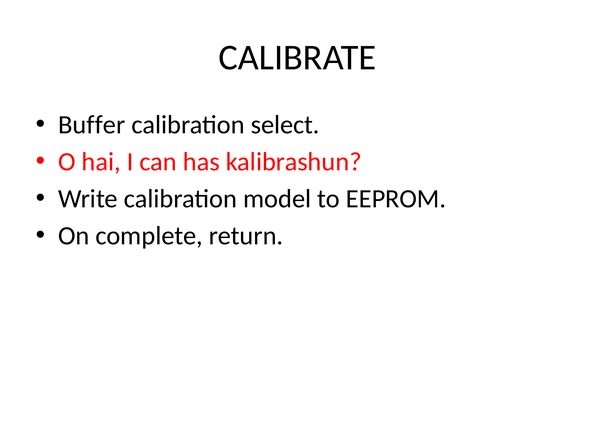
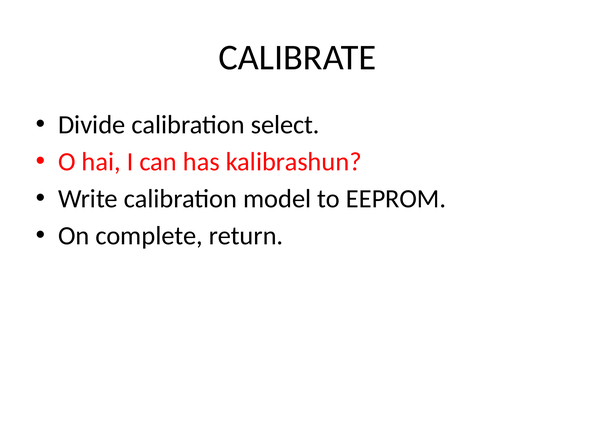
Buffer: Buffer -> Divide (92, 125)
